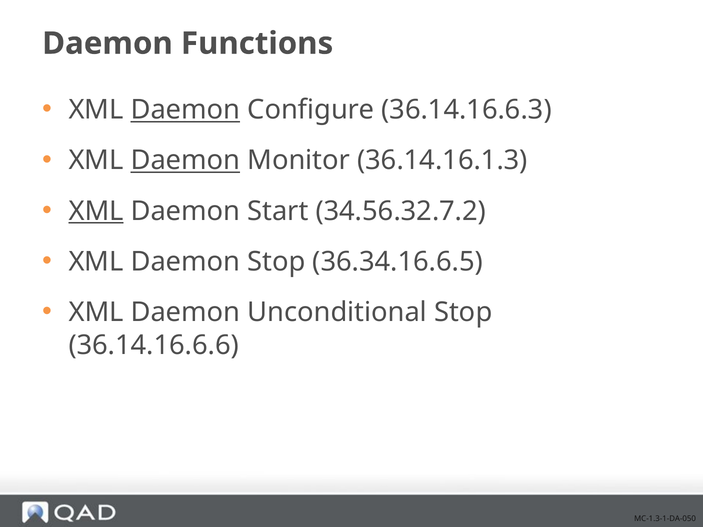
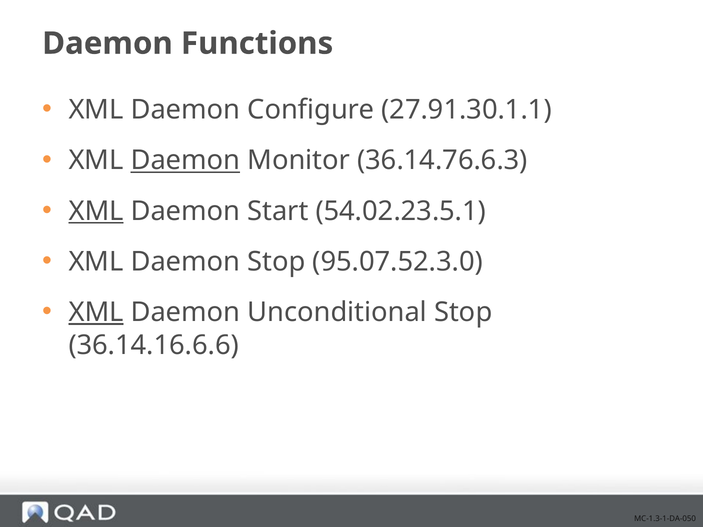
Daemon underline: present -> none (185, 110)
36.14.16.6.3: 36.14.16.6.3 -> 27.91.30.1.1 (466, 110)
36.14.16.1.3: 36.14.16.1.3 -> 36.14.76.6.3 (442, 161)
34.56.32.7.2: 34.56.32.7.2 -> 54.02.23.5.1 (401, 211)
36.34.16.6.5: 36.34.16.6.5 -> 95.07.52.3.0 (398, 262)
XML underline: none -> present (96, 312)
